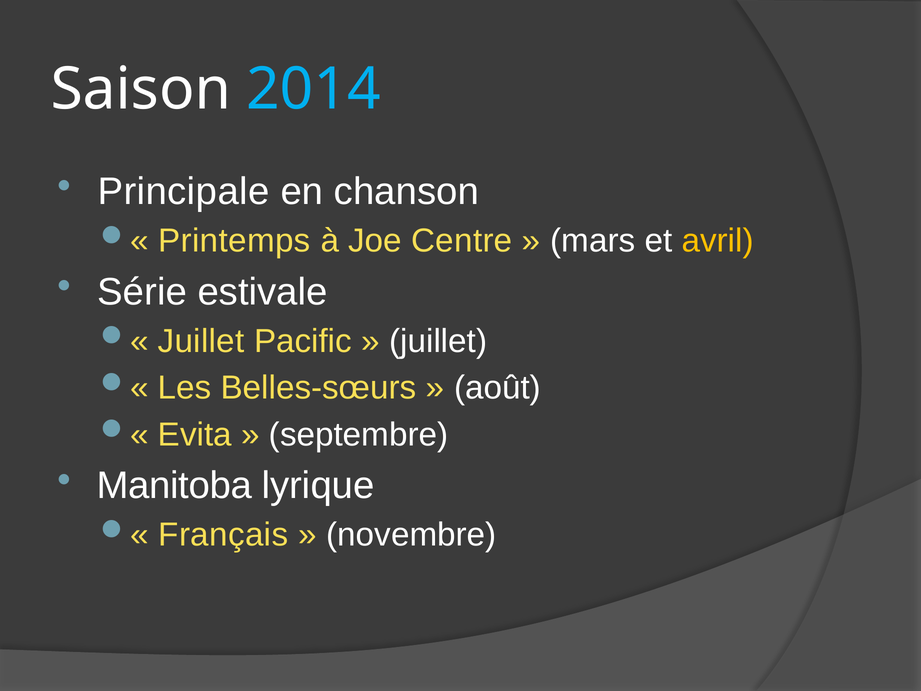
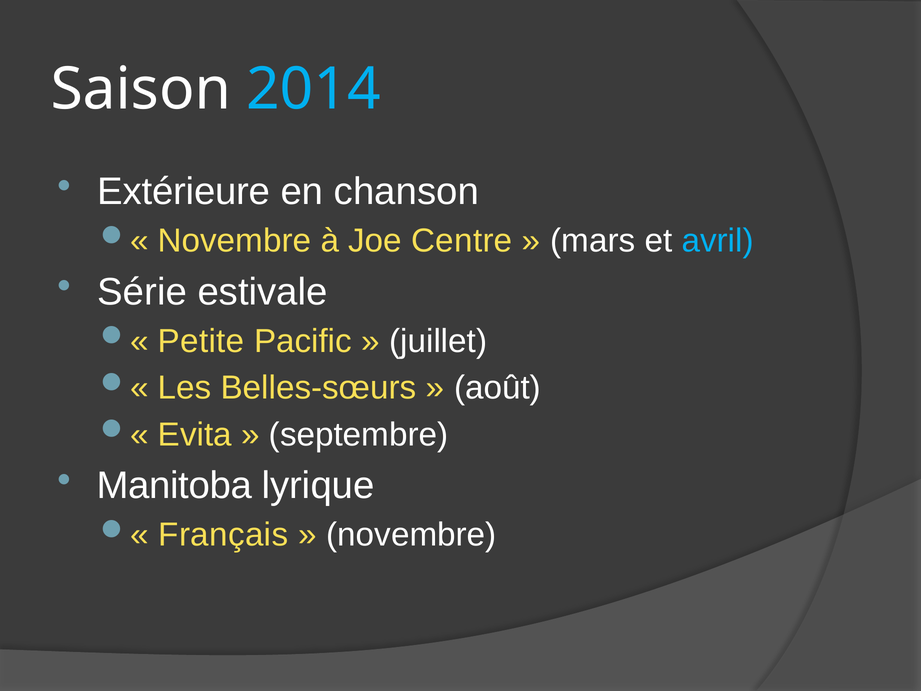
Principale: Principale -> Extérieure (184, 191)
Printemps: Printemps -> Novembre (235, 241)
avril colour: yellow -> light blue (718, 241)
Juillet: Juillet -> Petite (201, 341)
